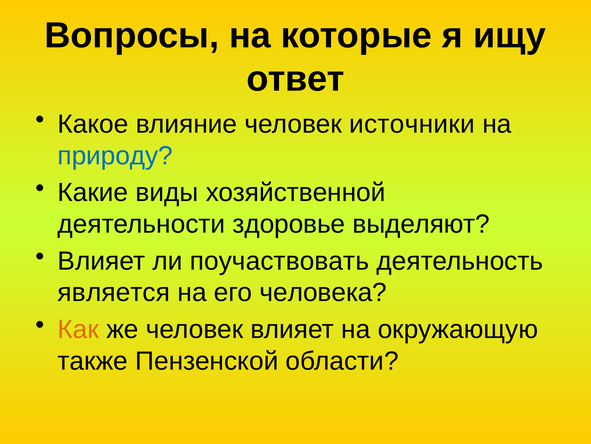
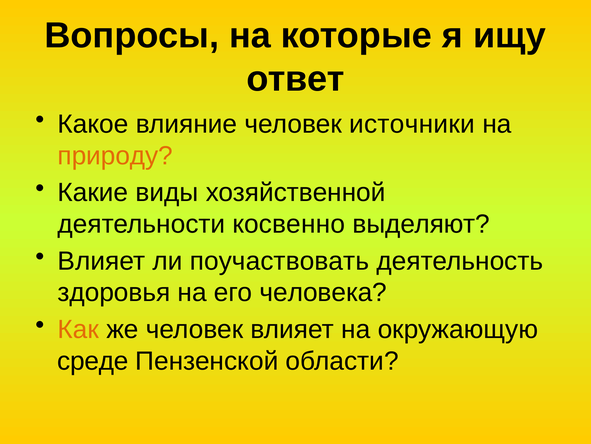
природу colour: blue -> orange (115, 156)
здоровье: здоровье -> косвенно (289, 224)
является: является -> здоровья (114, 292)
также: также -> среде (93, 360)
